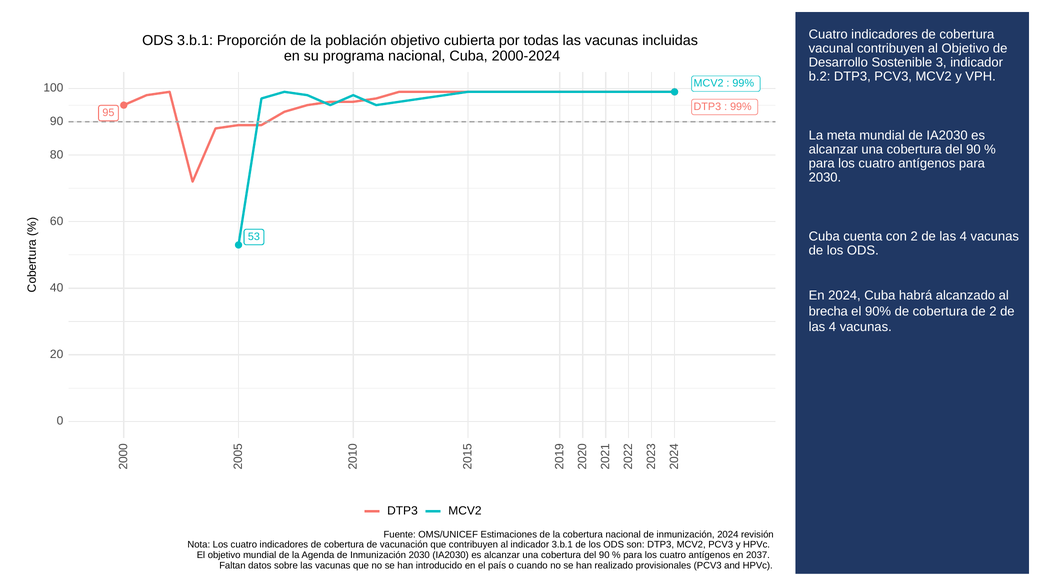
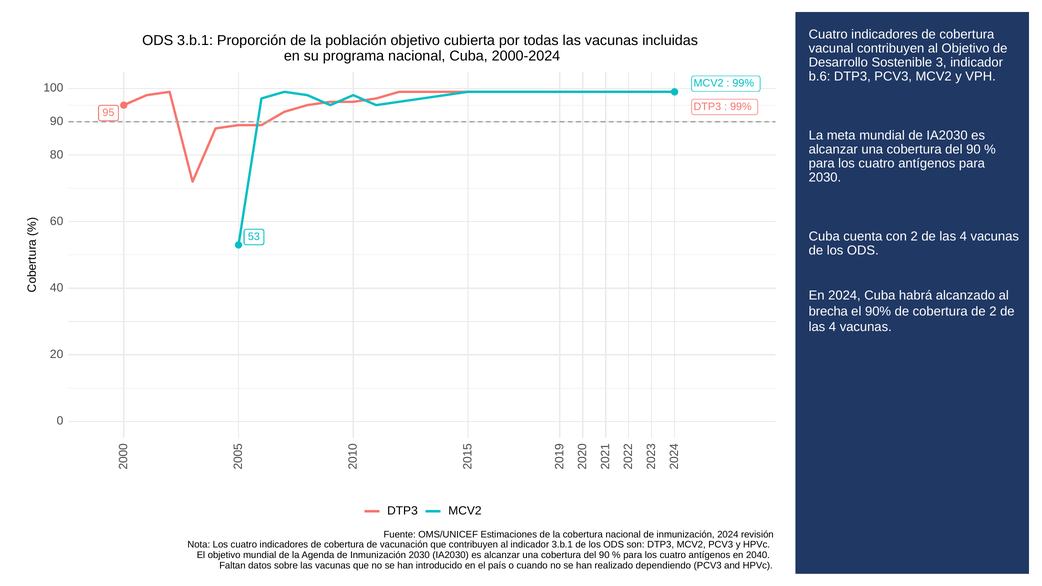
b.2: b.2 -> b.6 (820, 76)
2037: 2037 -> 2040 (758, 555)
provisionales: provisionales -> dependiendo (663, 566)
